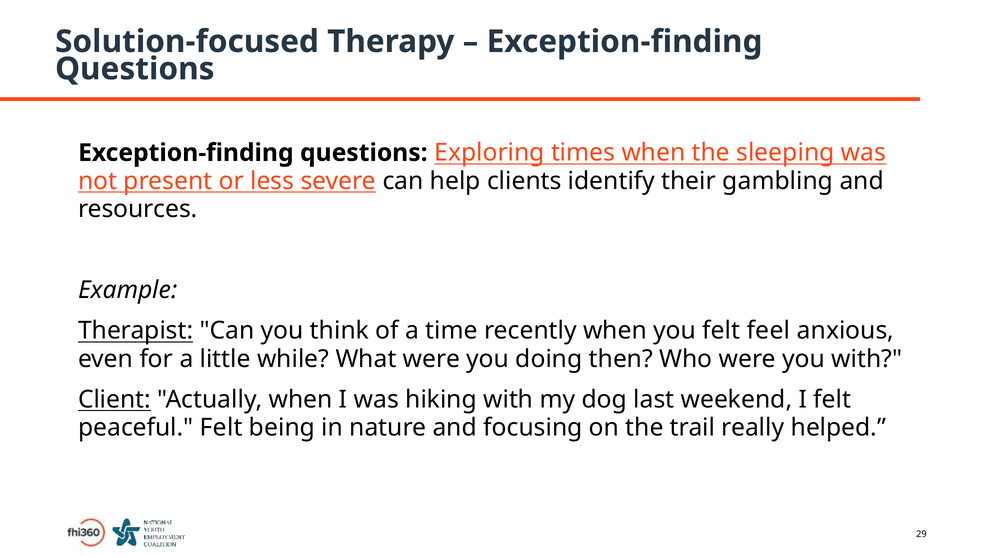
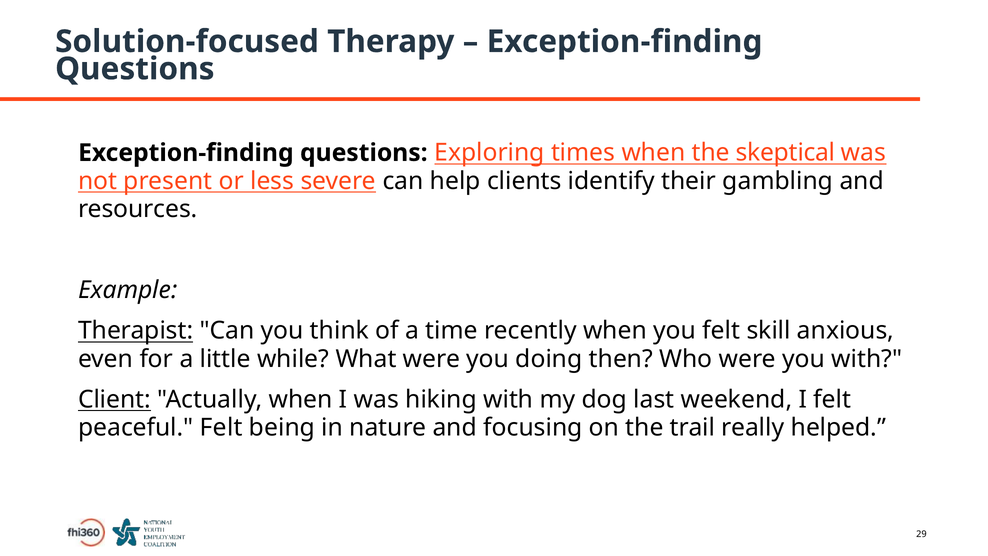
sleeping: sleeping -> skeptical (786, 153)
feel: feel -> skill (769, 331)
